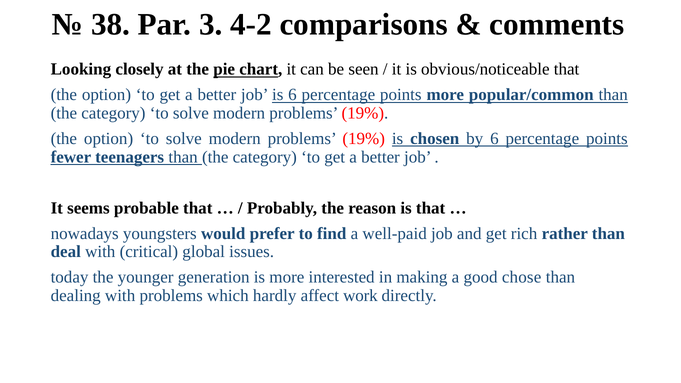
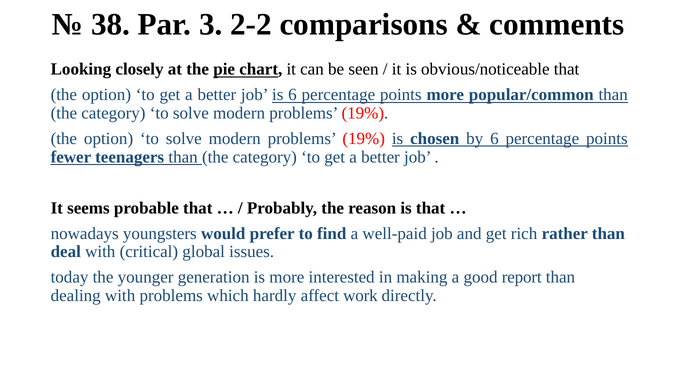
4-2: 4-2 -> 2-2 (251, 25)
chose: chose -> report (522, 277)
